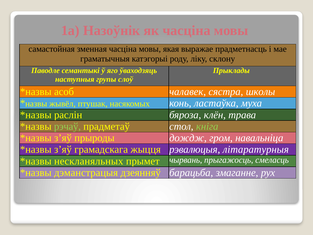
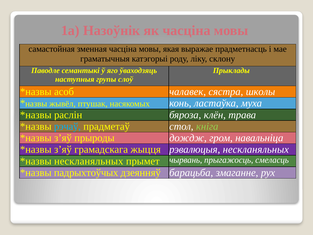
рэчаў colour: light green -> light blue (67, 126)
рэвалюцыя літаратурныя: літаратурныя -> нескланяльных (256, 149)
дэманстрацыя: дэманстрацыя -> падрыхтоўчых (86, 172)
